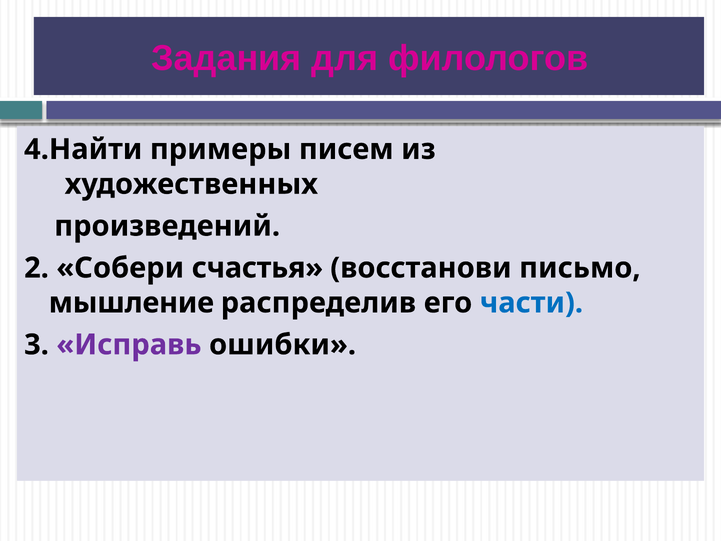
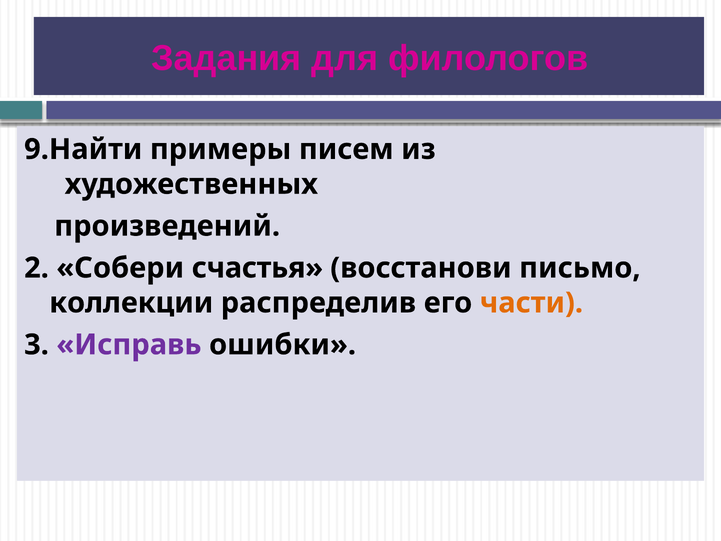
4.Найти: 4.Найти -> 9.Найти (83, 149)
мышление: мышление -> коллекции (131, 303)
части colour: blue -> orange (531, 303)
